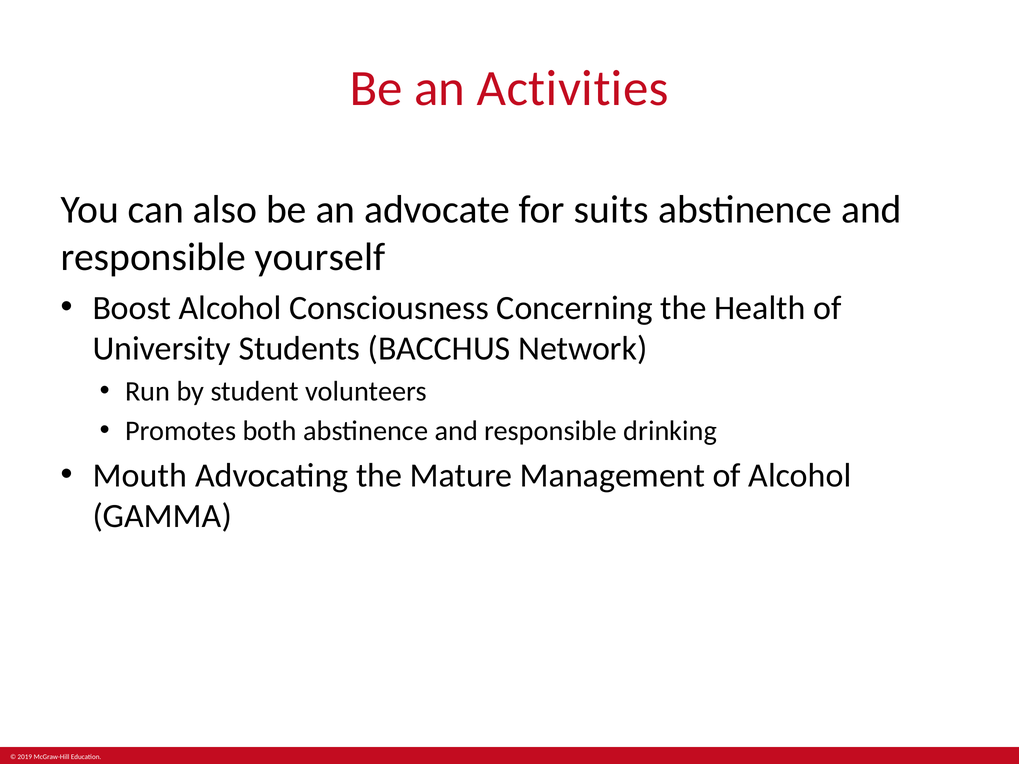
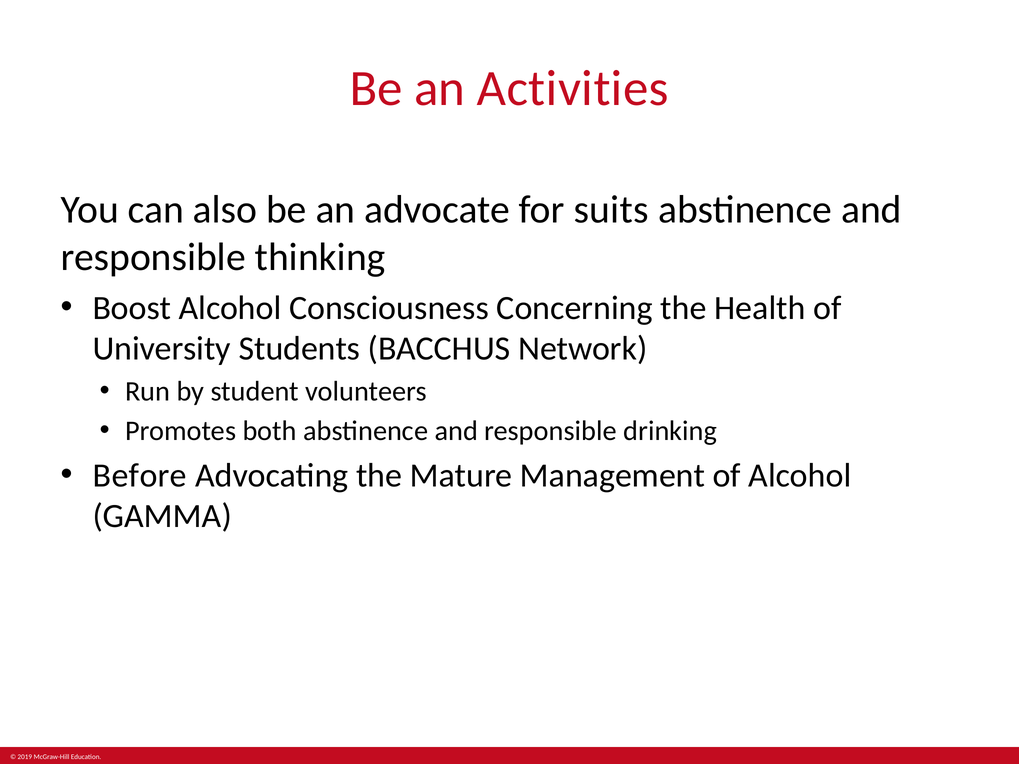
yourself: yourself -> thinking (320, 257)
Mouth: Mouth -> Before (140, 476)
